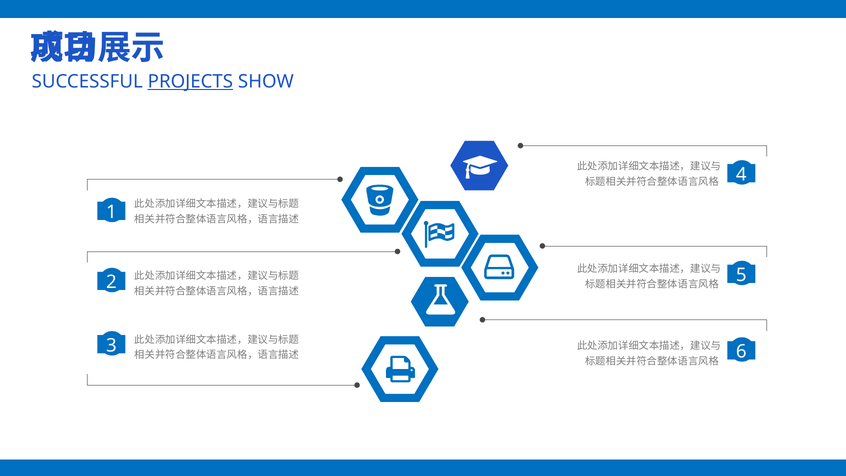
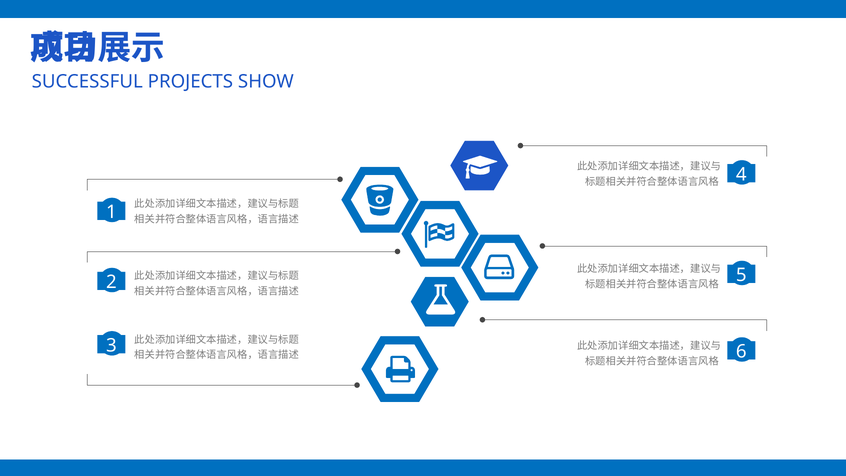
PROJECTS underline: present -> none (190, 81)
